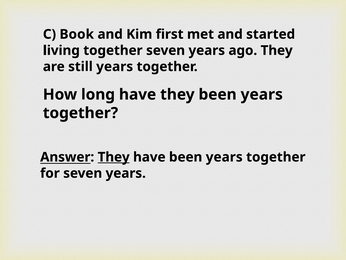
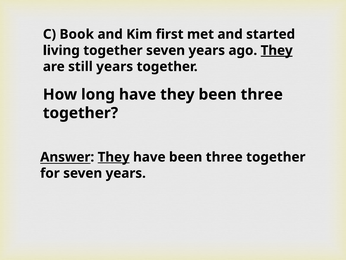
They underline: none -> present (277, 50)
they been years: years -> three (262, 94)
have been years: years -> three (224, 157)
